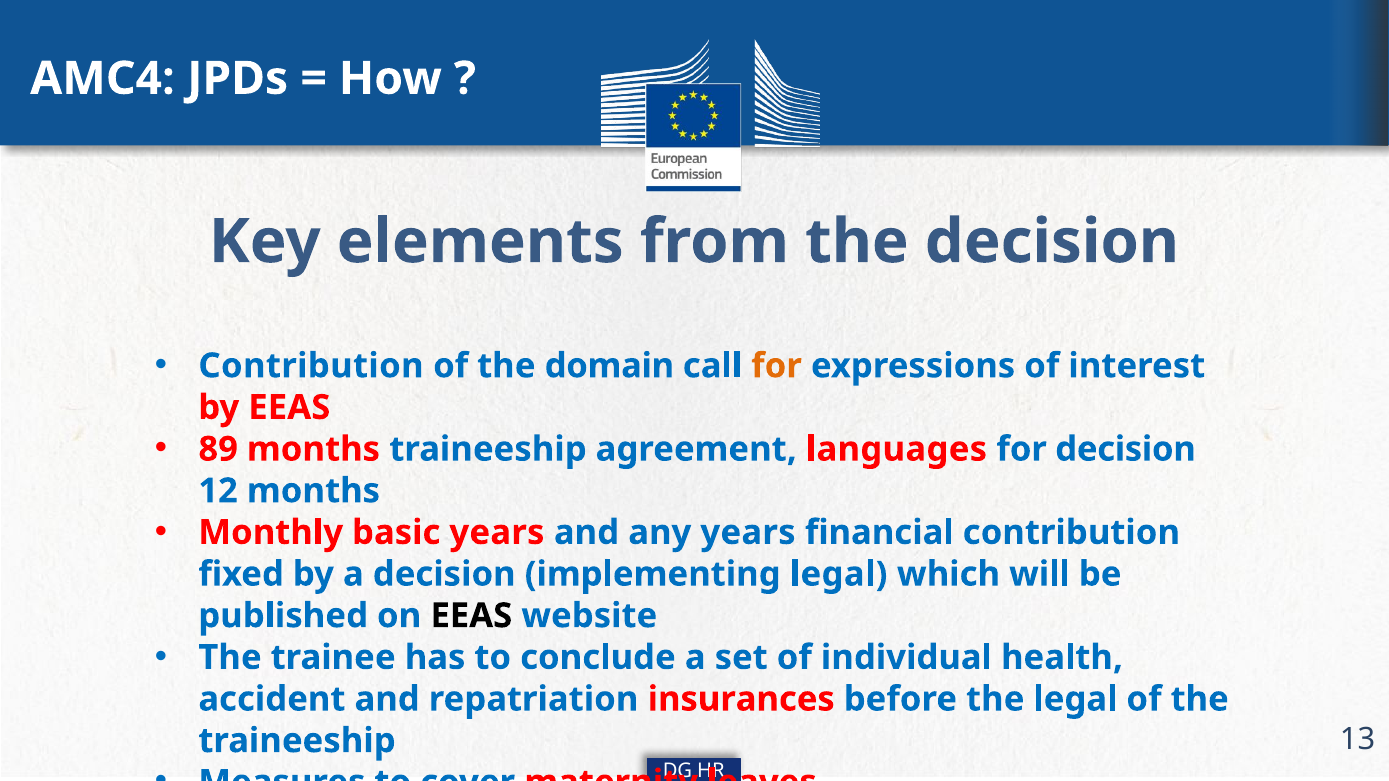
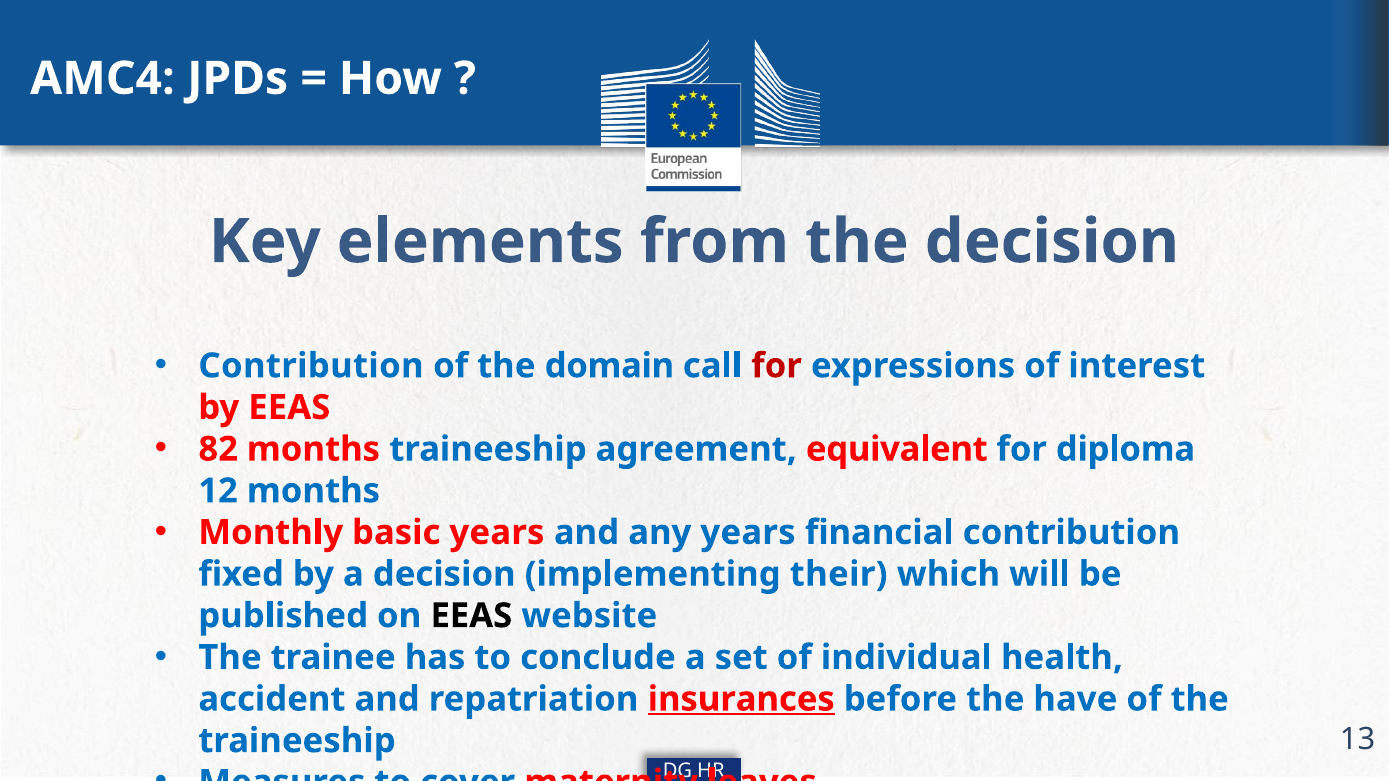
for colour: orange -> red (777, 366)
89: 89 -> 82 (218, 449)
languages: languages -> equivalent (897, 449)
for decision: decision -> diploma (1125, 449)
implementing legal: legal -> their (839, 574)
insurances underline: none -> present (741, 699)
the legal: legal -> have (1075, 699)
